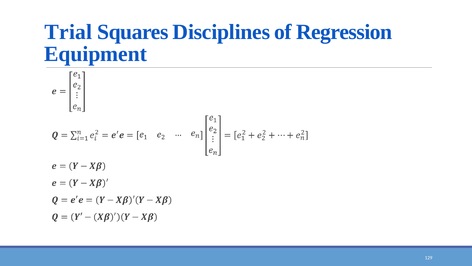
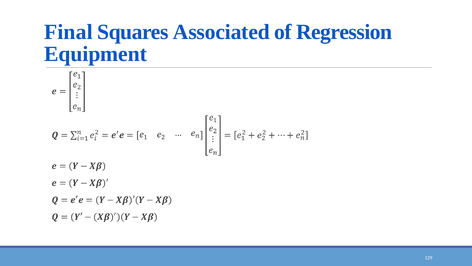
Trial: Trial -> Final (68, 32)
Disciplines: Disciplines -> Associated (221, 32)
